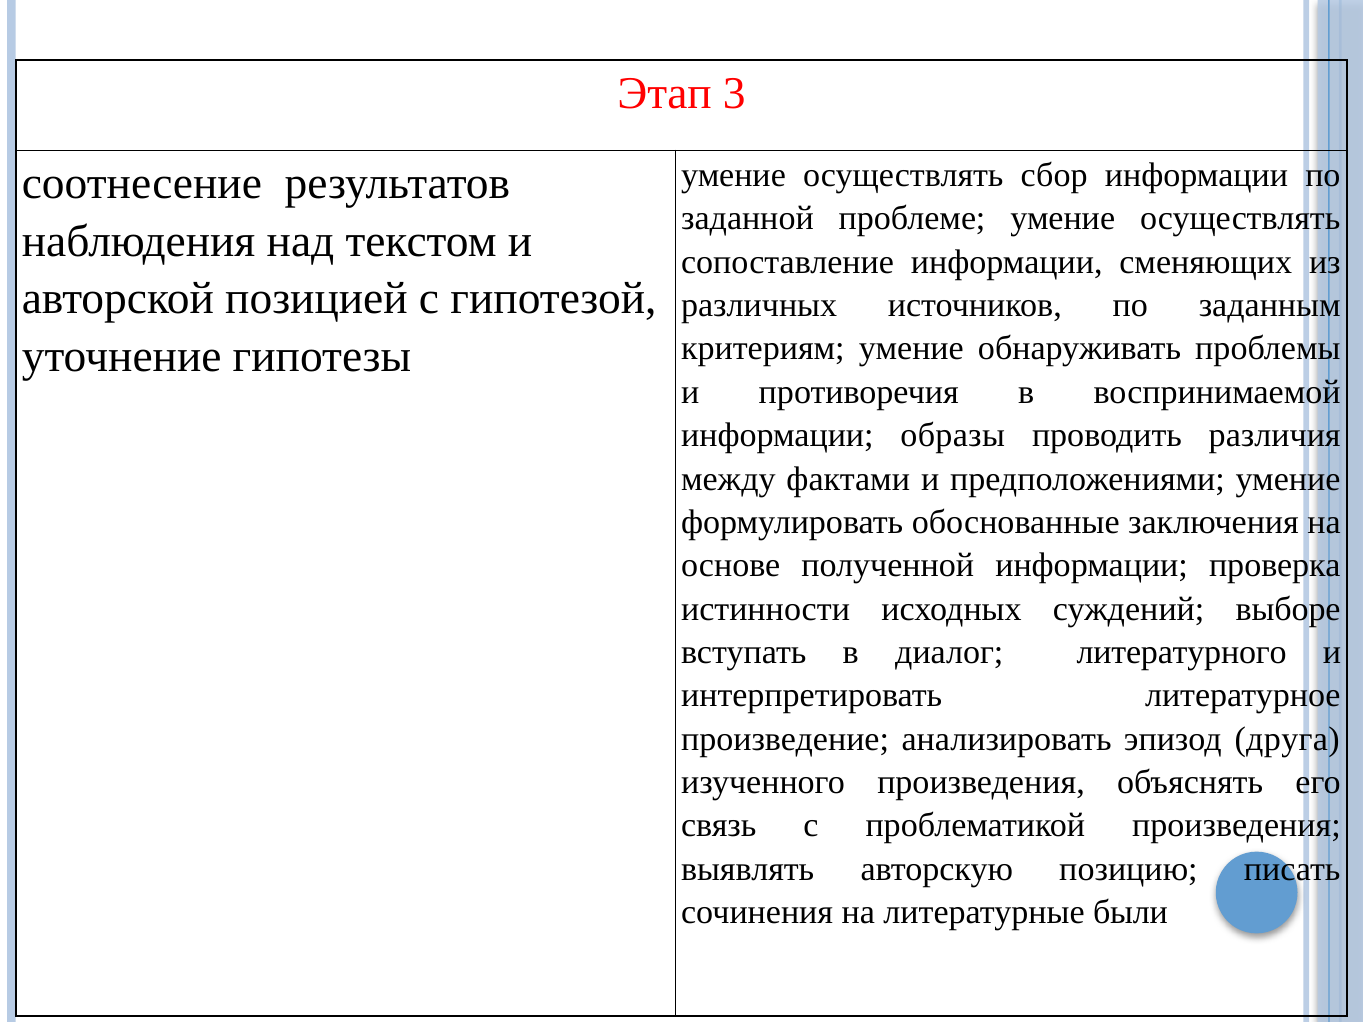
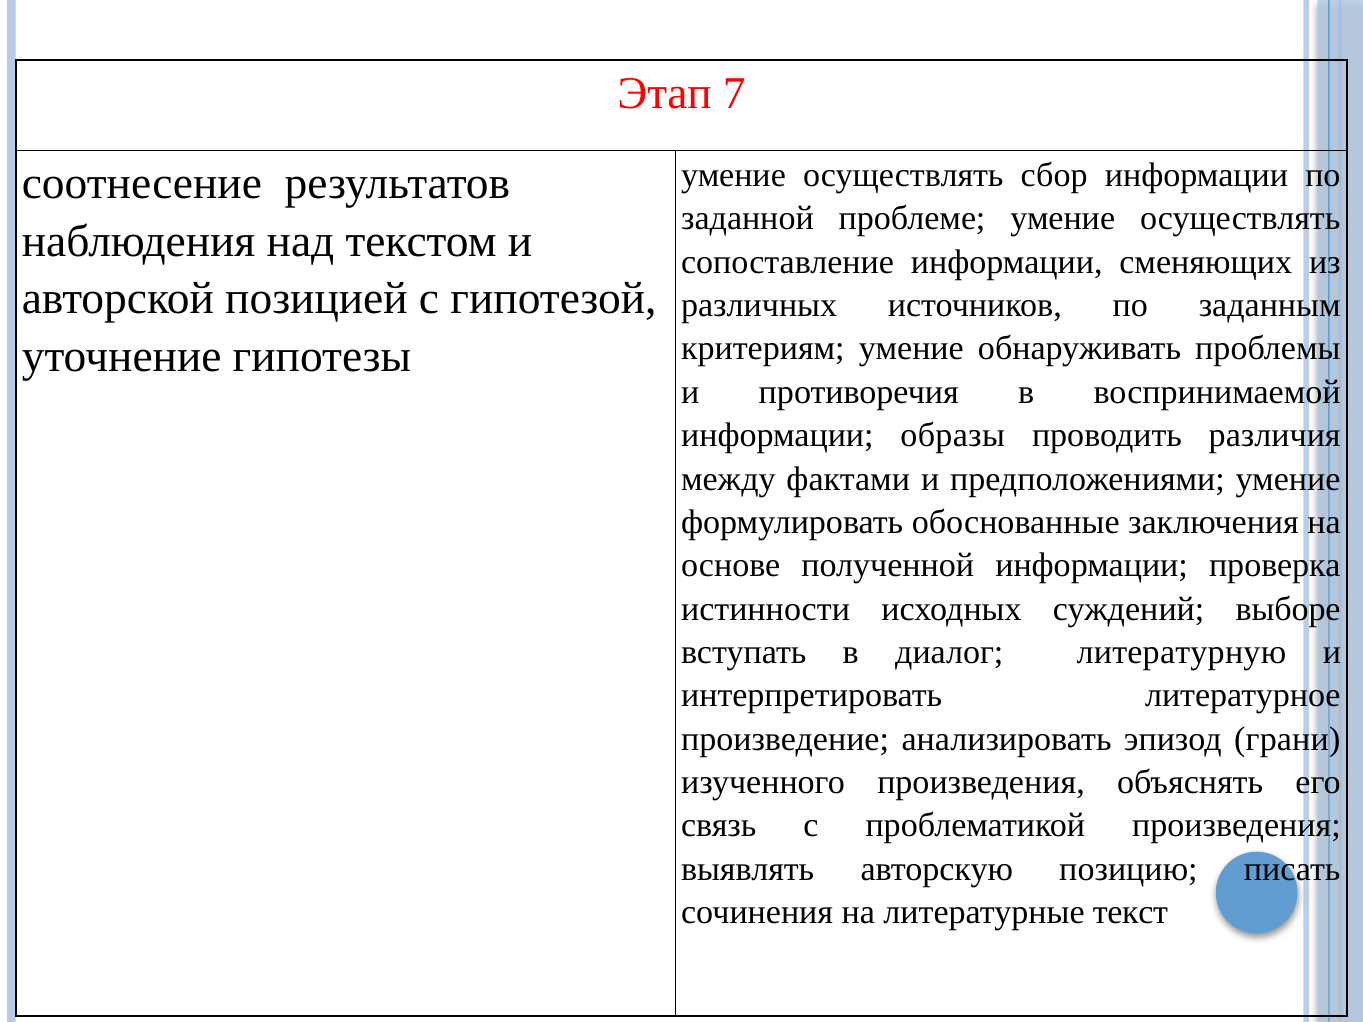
3: 3 -> 7 (734, 93)
литературного: литературного -> литературную (1181, 652)
друга: друга -> грани (1287, 739)
были: были -> текст (1131, 912)
